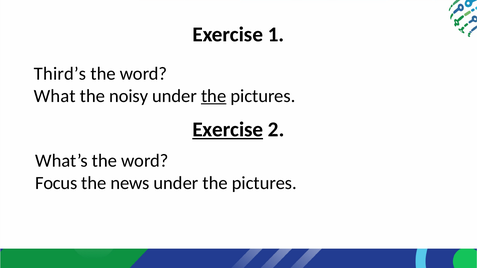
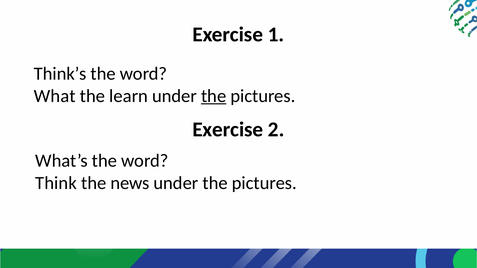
Third’s: Third’s -> Think’s (60, 74)
noisy: noisy -> learn (129, 96)
Exercise underline: present -> none (228, 130)
Focus: Focus -> Think (56, 183)
